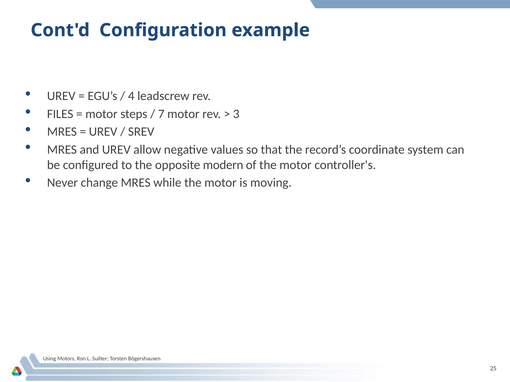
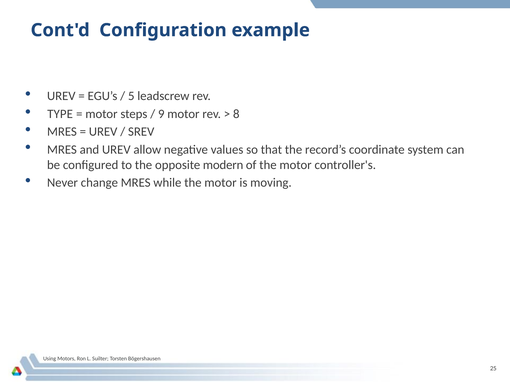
4: 4 -> 5 (131, 96)
FILES: FILES -> TYPE (60, 114)
7: 7 -> 9 (161, 114)
3: 3 -> 8 (236, 114)
